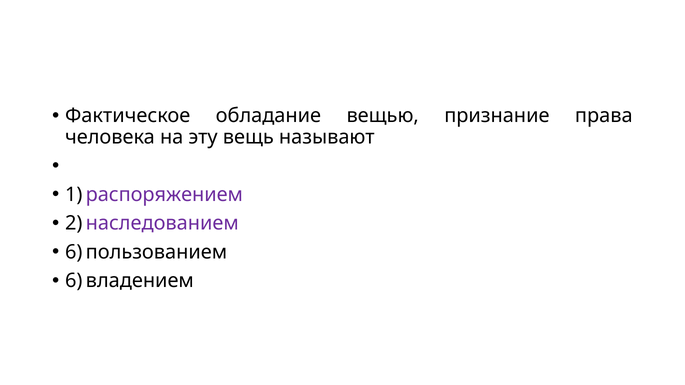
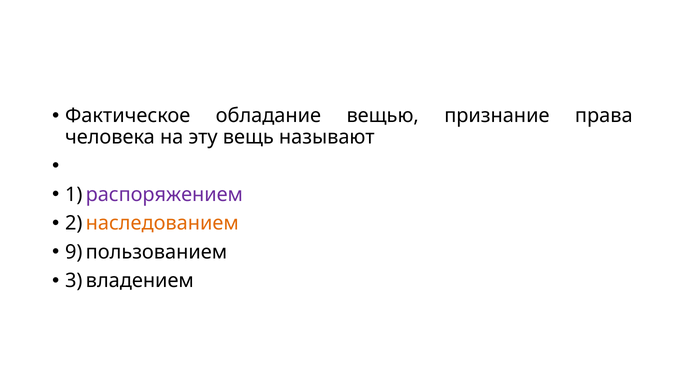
наследованием colour: purple -> orange (162, 224)
6: 6 -> 9 (74, 252)
6: 6 -> 3 (74, 281)
